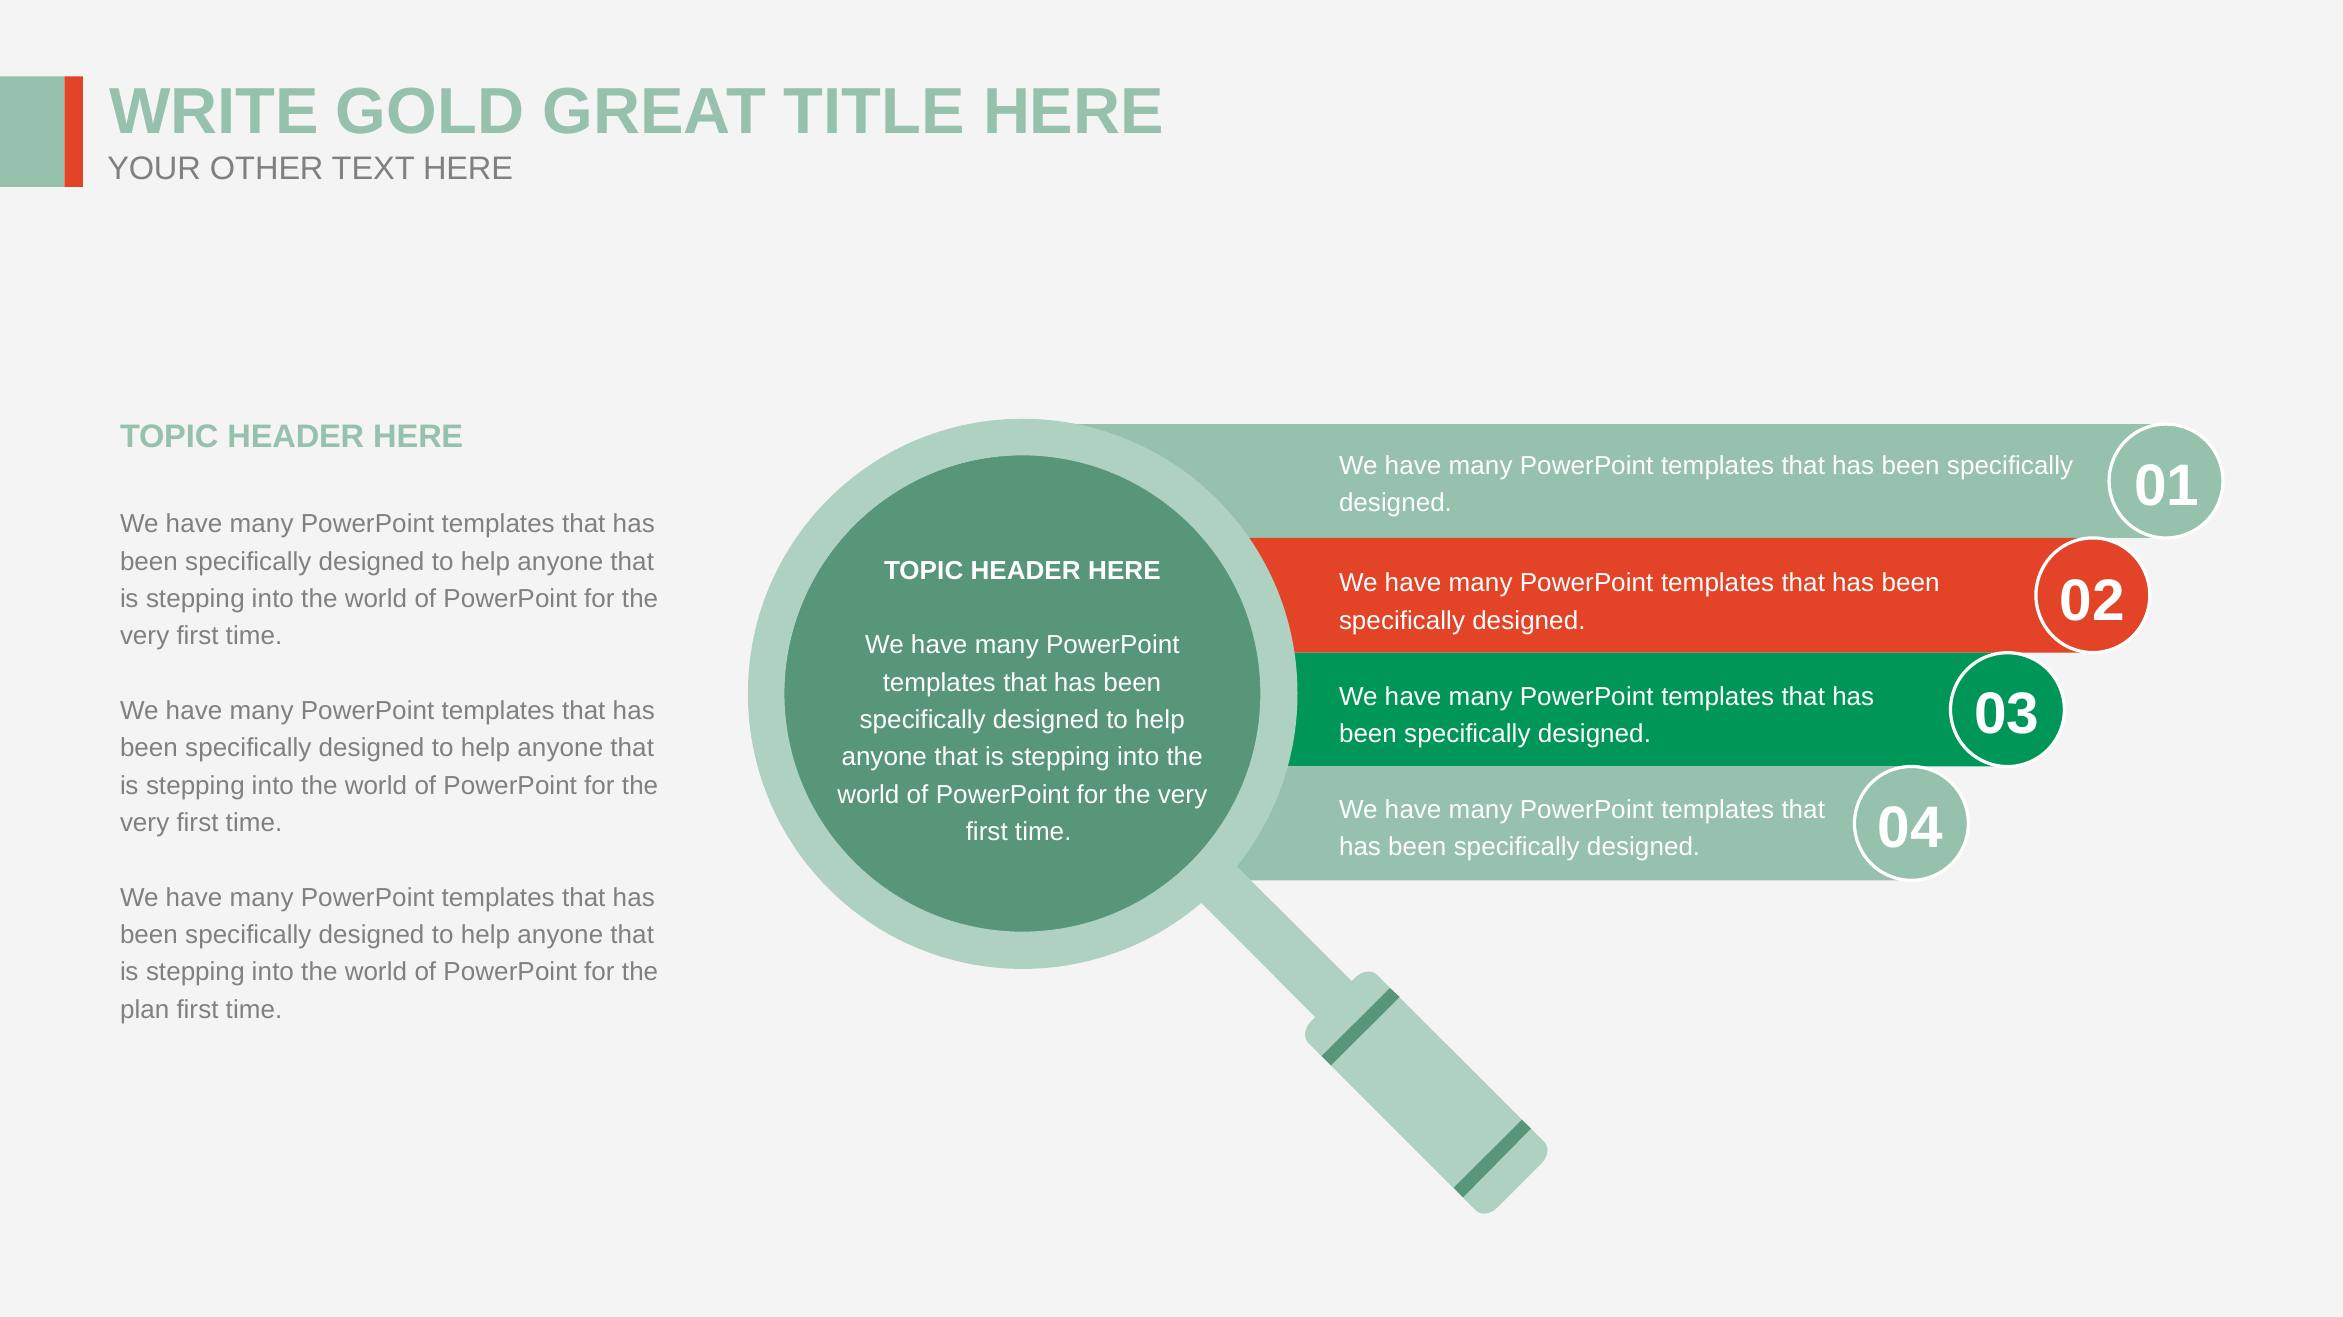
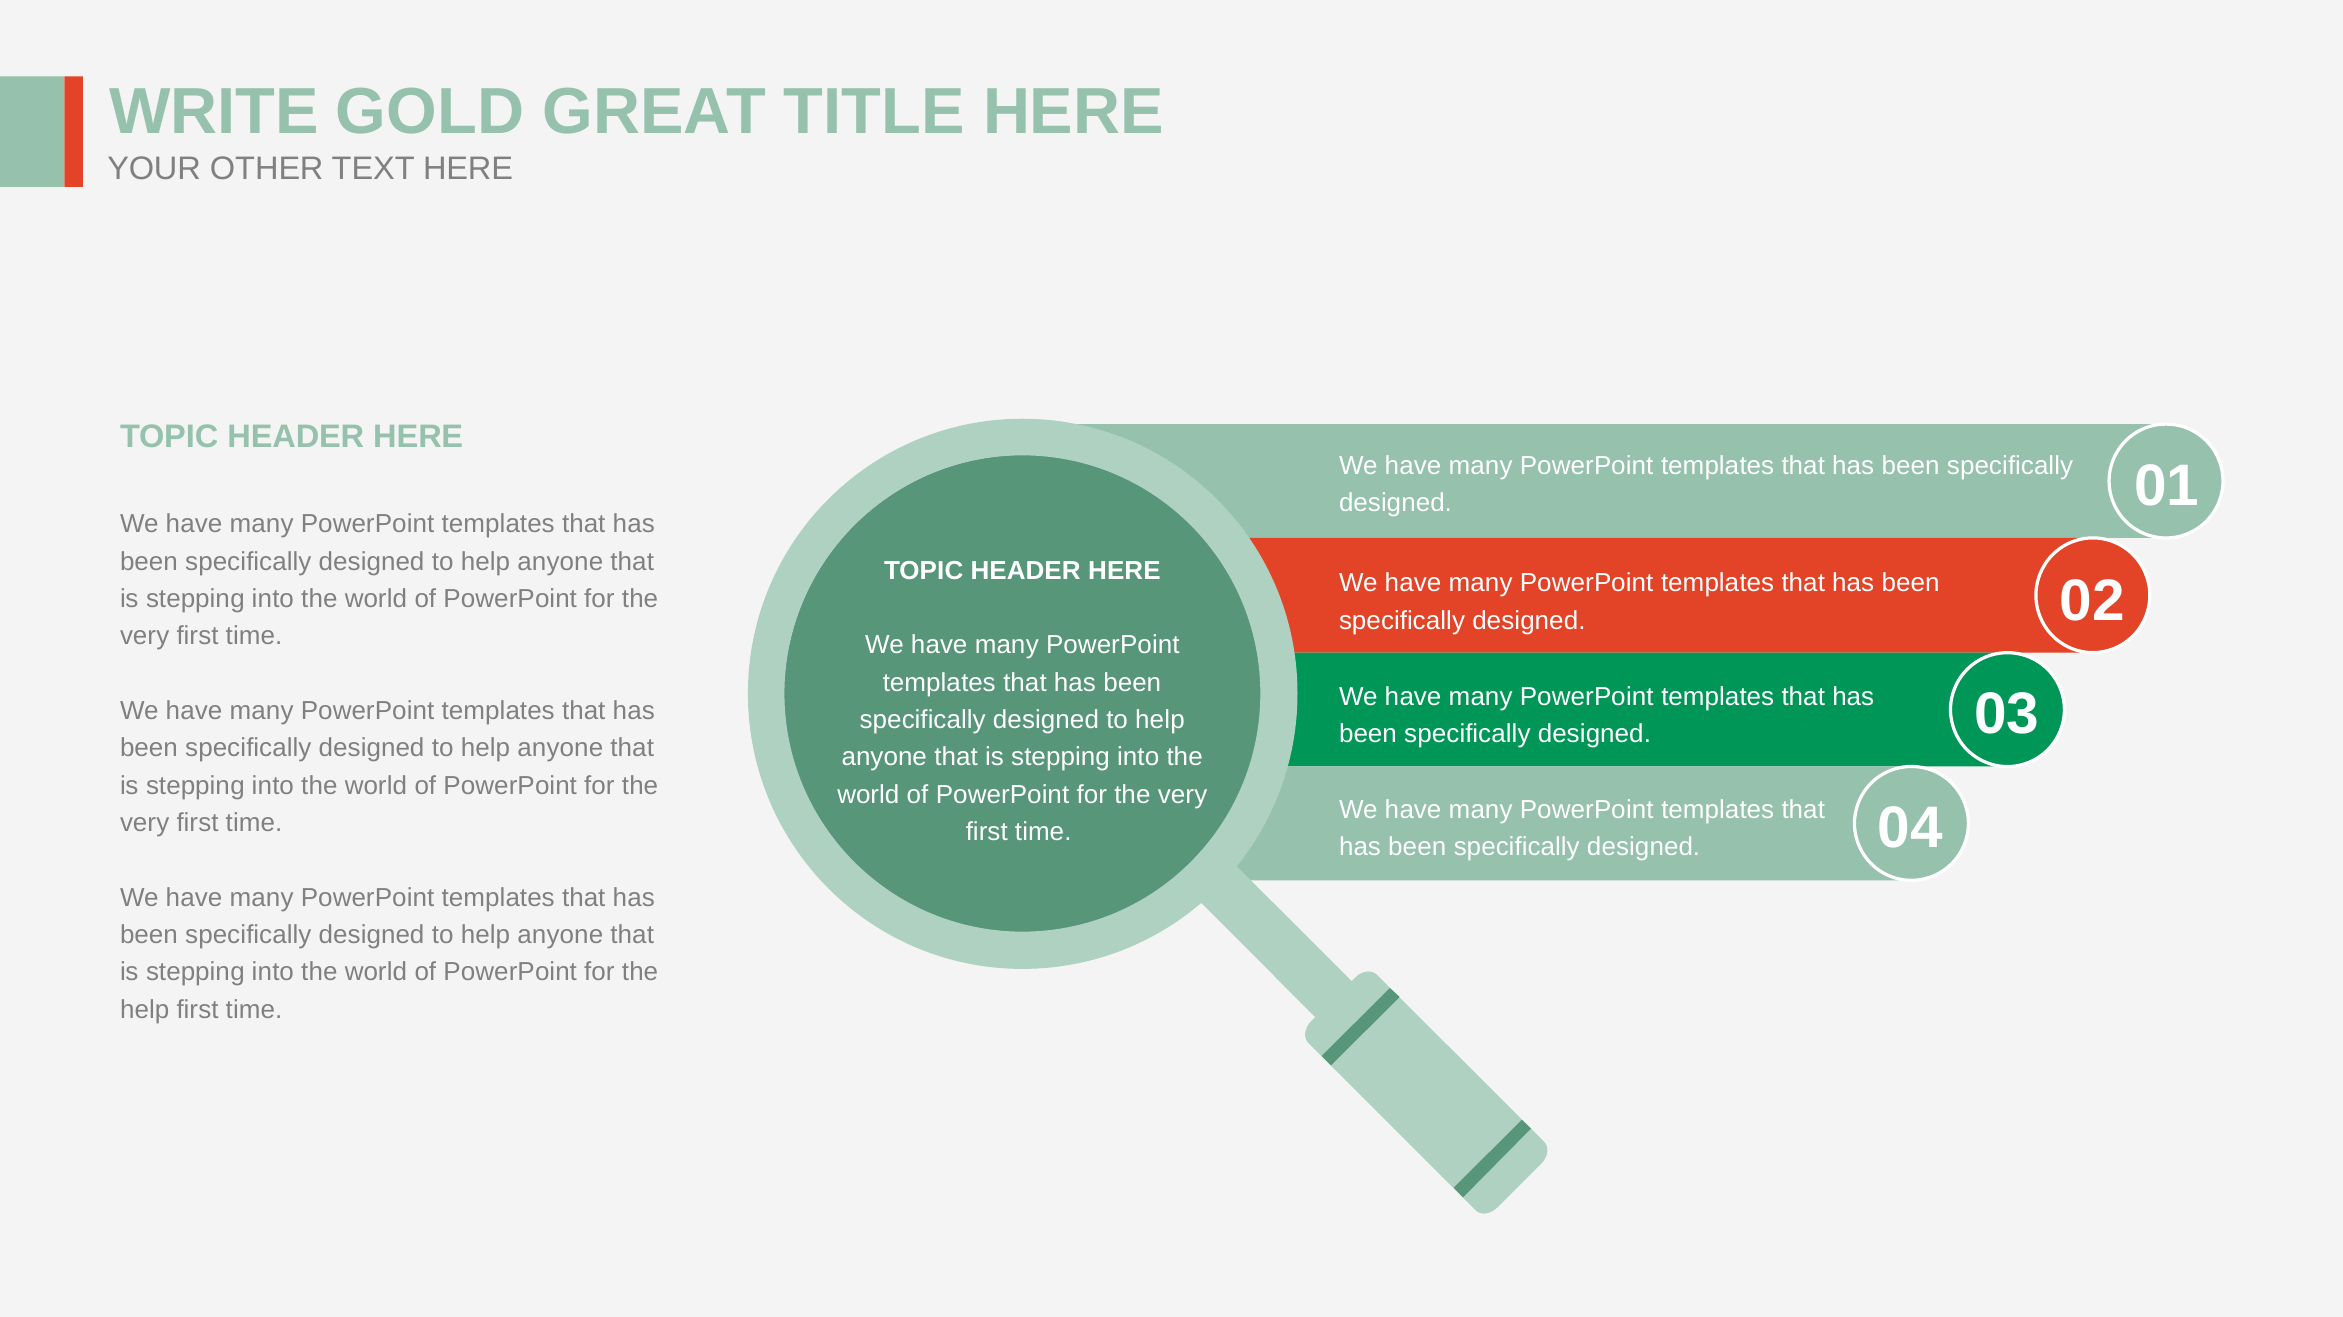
plan: plan -> help (145, 1010)
